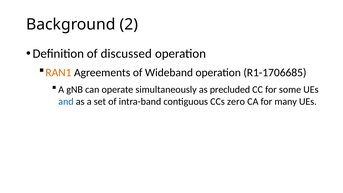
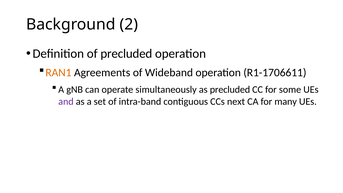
of discussed: discussed -> precluded (126, 54)
R1-1706685: R1-1706685 -> R1-1706611 (275, 72)
and colour: blue -> purple (66, 102)
zero: zero -> next (236, 102)
